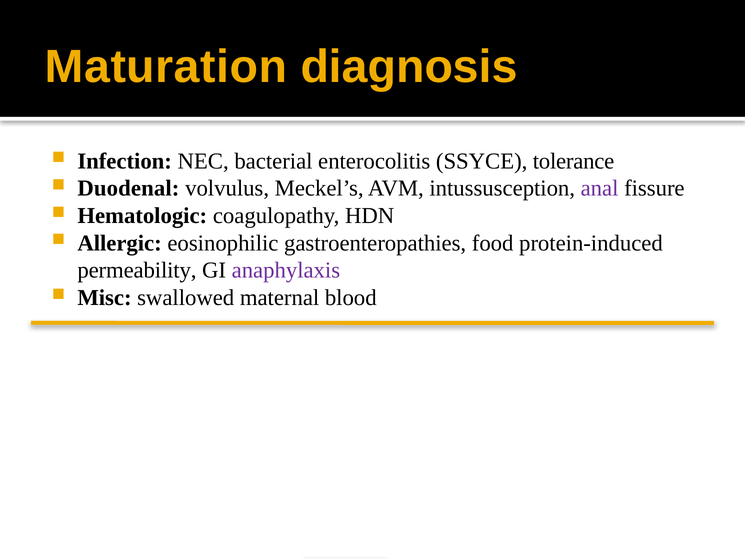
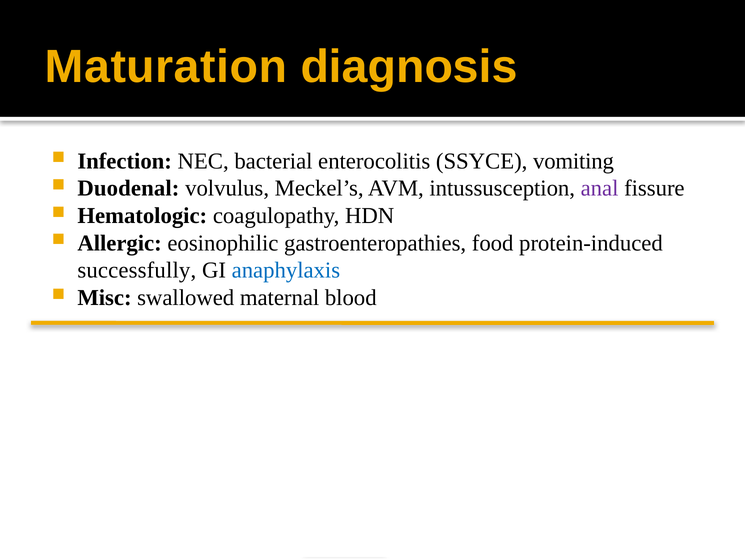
tolerance: tolerance -> vomiting (574, 161)
permeability: permeability -> successfully (137, 270)
anaphylaxis colour: purple -> blue (286, 270)
